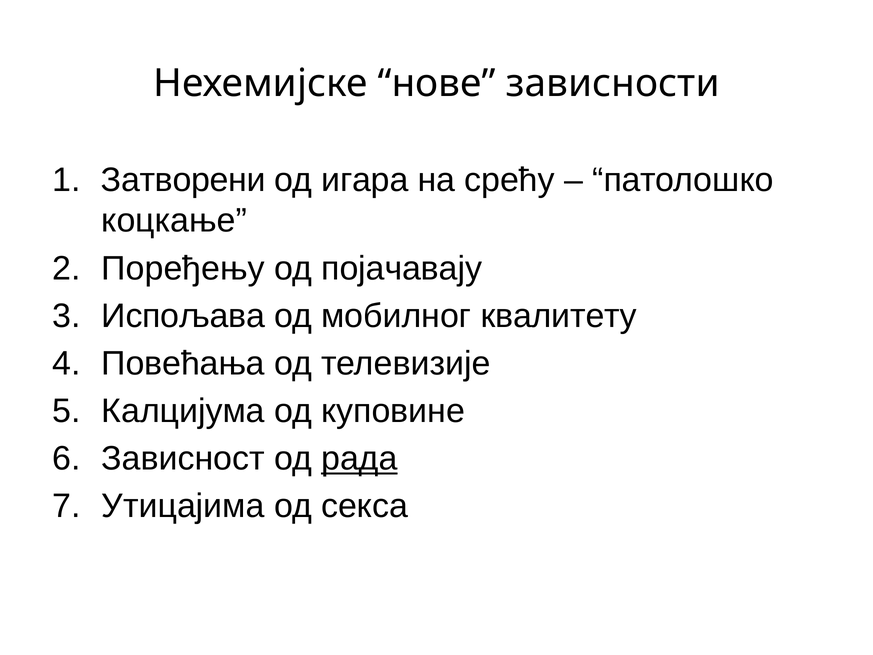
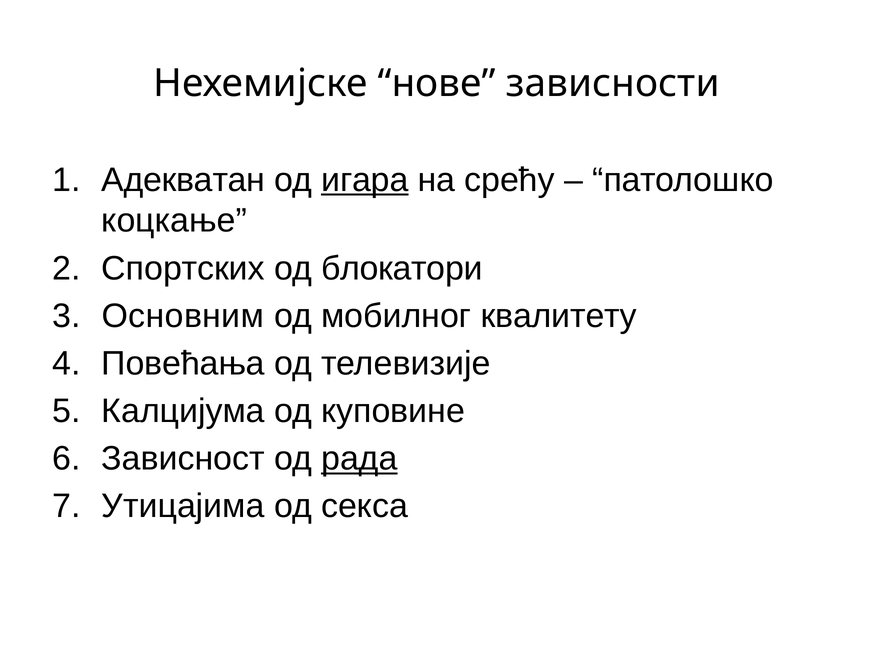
Затворени: Затворени -> Адекватан (183, 180)
игара underline: none -> present (365, 180)
Поређењу: Поређењу -> Спортских (183, 268)
појачавају: појачавају -> блокатори (402, 268)
Испољава: Испољава -> Основним (183, 316)
